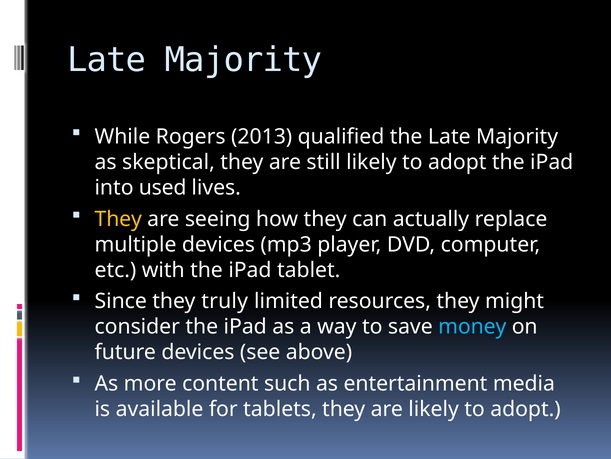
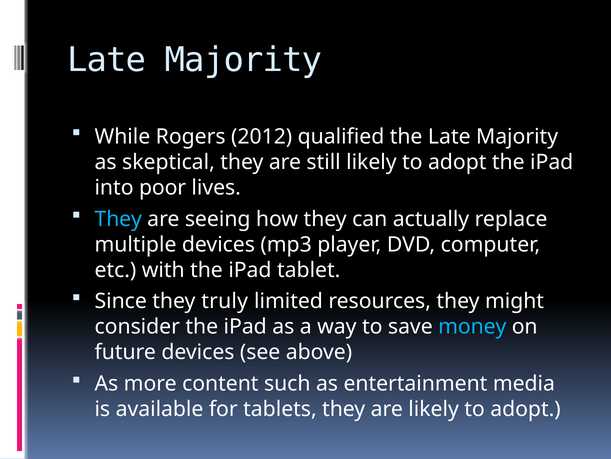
2013: 2013 -> 2012 (262, 136)
used: used -> poor (163, 187)
They colour: yellow -> light blue (118, 219)
